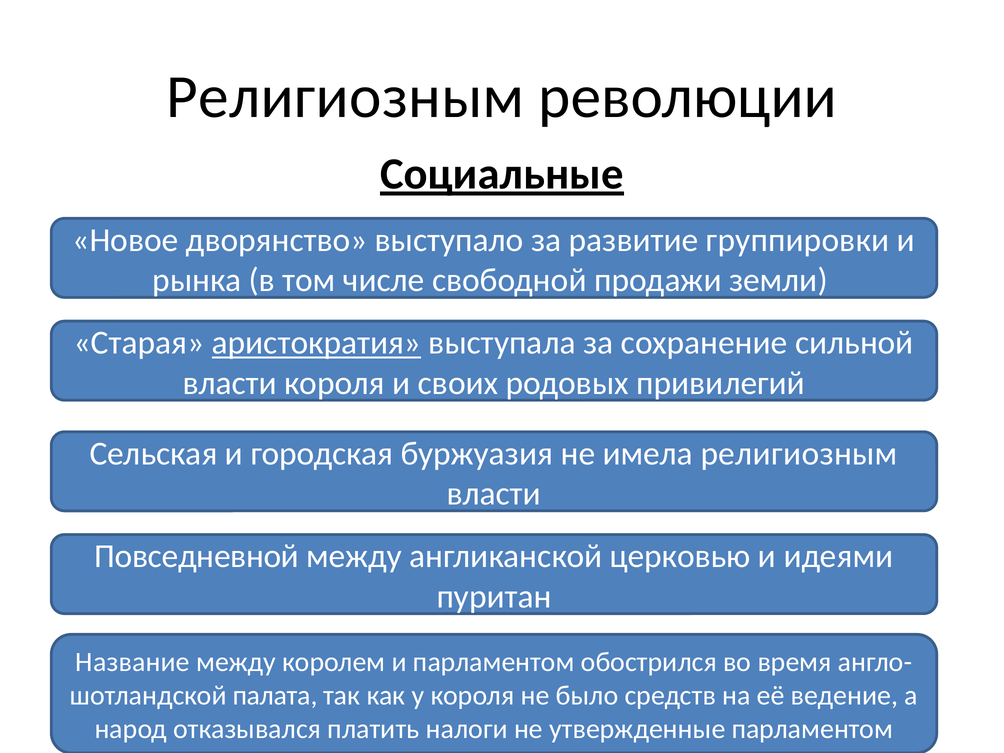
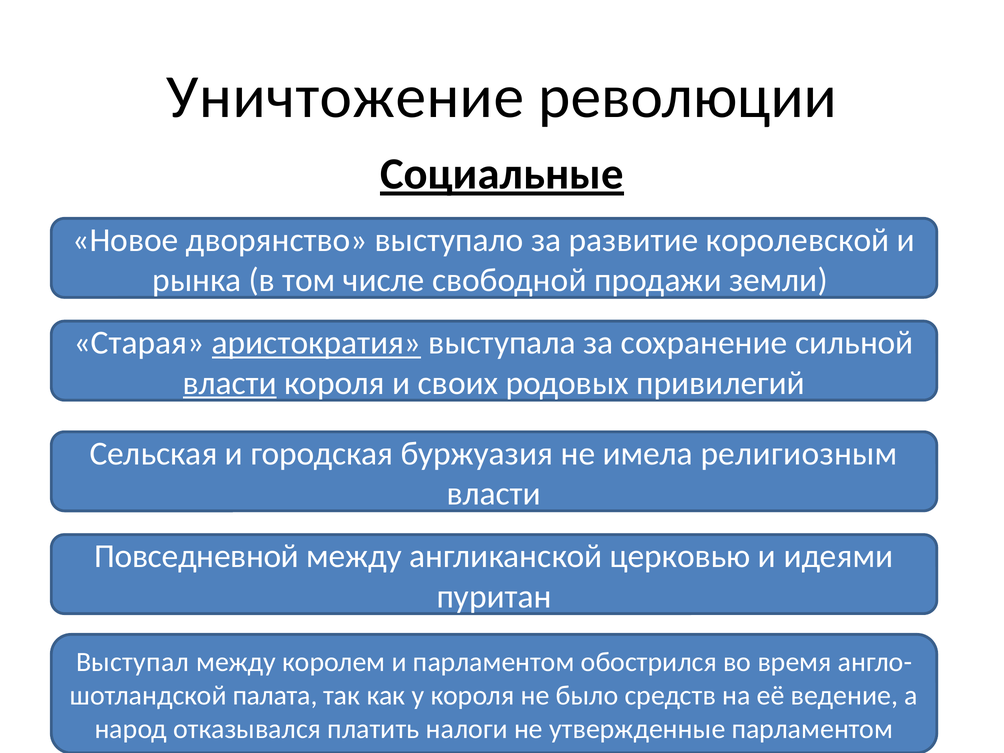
Религиозным: Религиозным -> Уничтожение (345, 97)
группировки: группировки -> королевской (798, 240)
власти underline: none -> present (230, 383)
Название: Название -> Выступал (133, 662)
